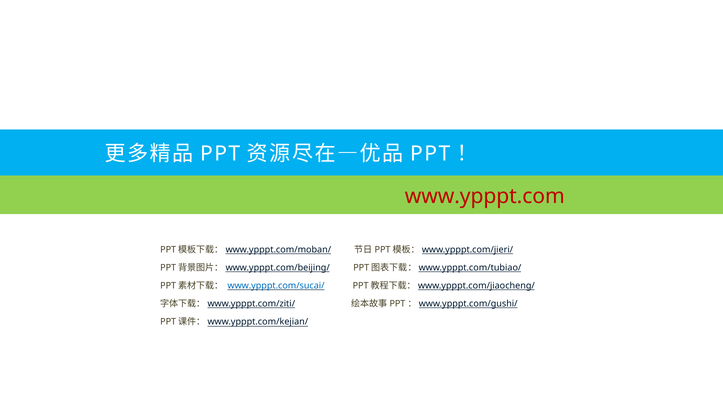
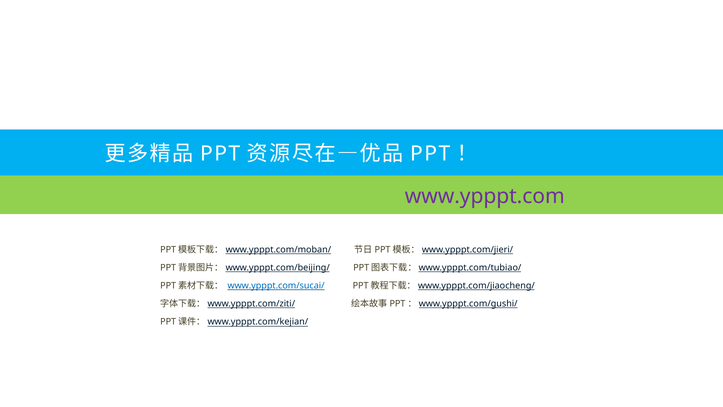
www.ypppt.com colour: red -> purple (485, 196)
